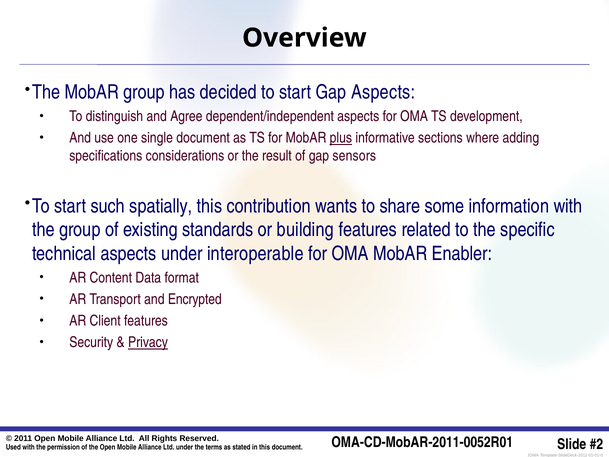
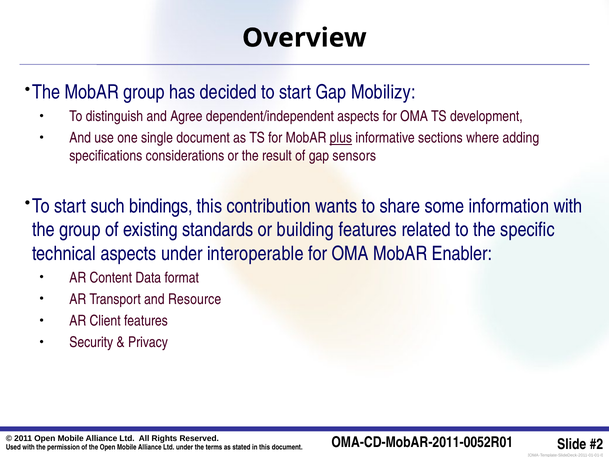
Gap Aspects: Aspects -> Mobilizy (383, 92)
spatially: spatially -> bindings (161, 206)
Encrypted: Encrypted -> Resource (195, 299)
Privacy underline: present -> none (148, 342)
